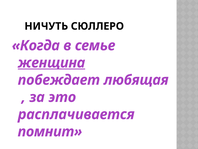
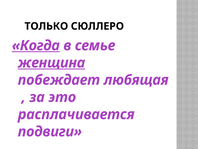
НИЧУТЬ: НИЧУТЬ -> ТОЛЬКО (46, 26)
Когда underline: none -> present (36, 45)
помнит: помнит -> подвиги (50, 131)
